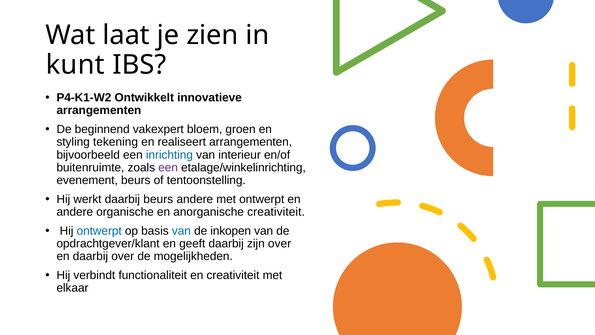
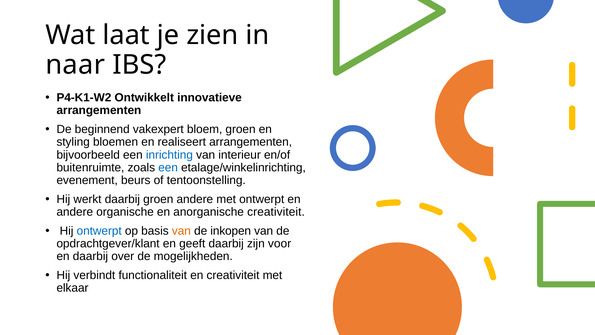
kunt: kunt -> naar (75, 65)
tekening: tekening -> bloemen (116, 142)
een colour: purple -> blue (168, 167)
daarbij beurs: beurs -> groen (158, 199)
van colour: blue -> orange (181, 231)
zijn over: over -> voor (280, 243)
